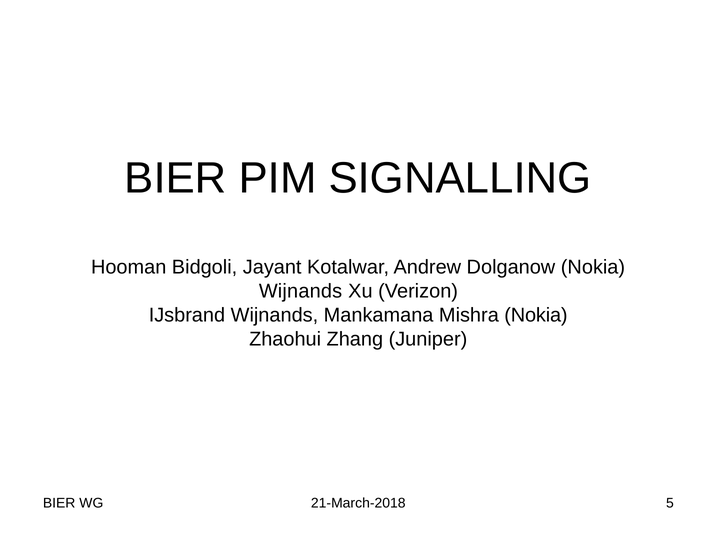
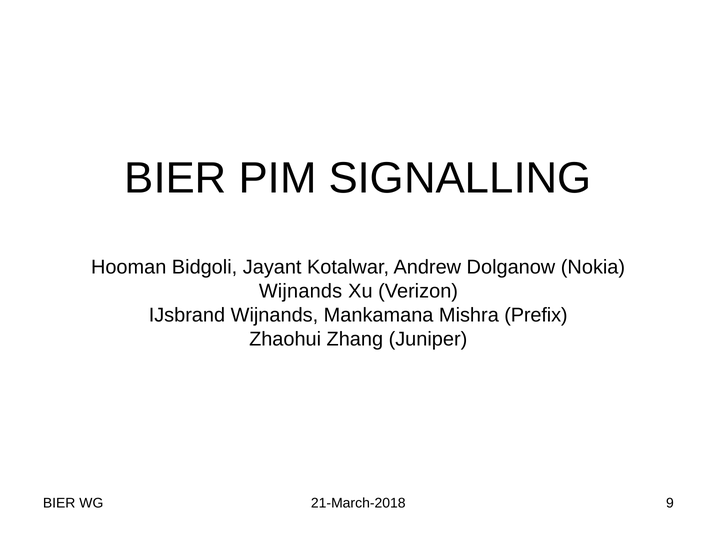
Mishra Nokia: Nokia -> Prefix (536, 315)
5: 5 -> 9 (670, 503)
